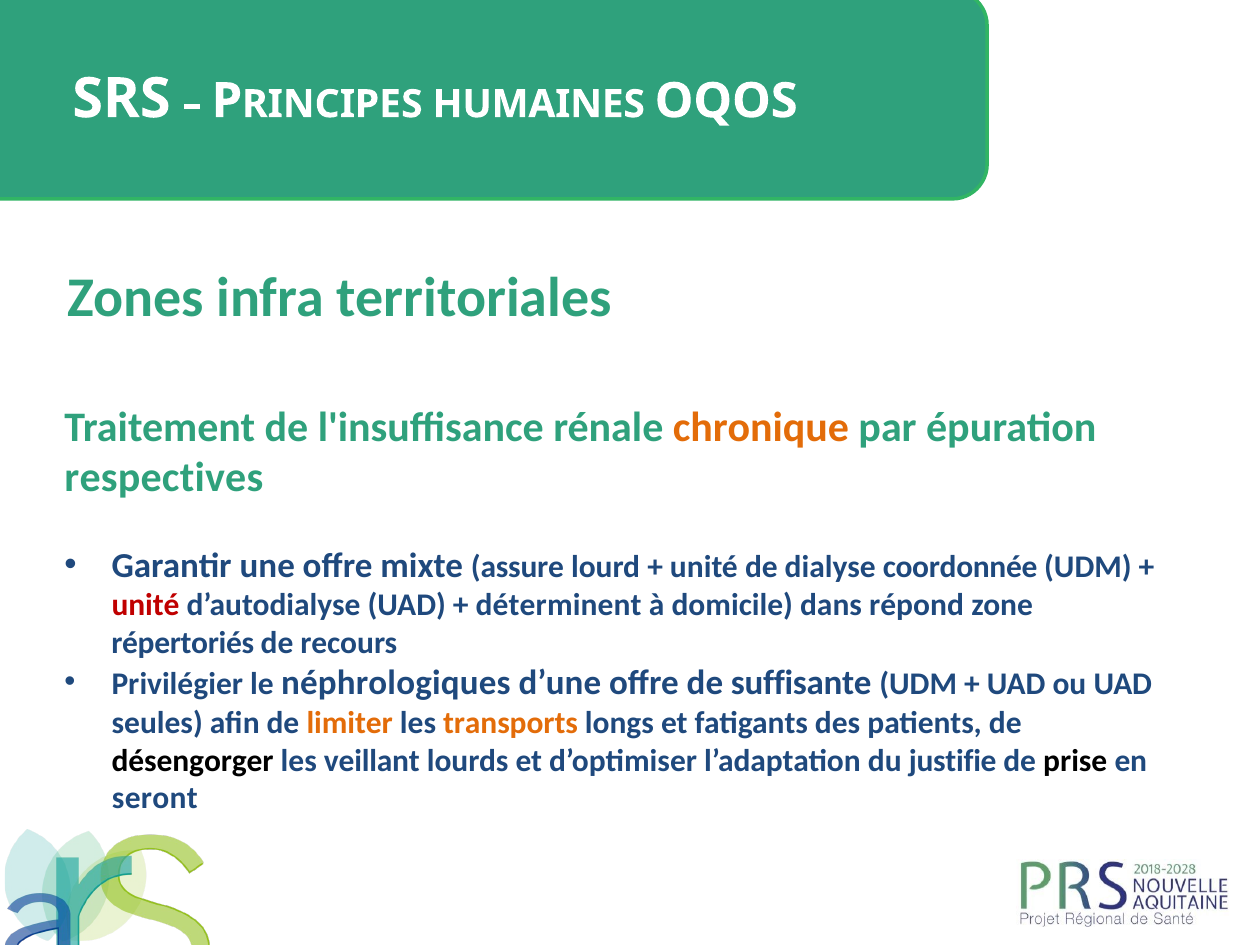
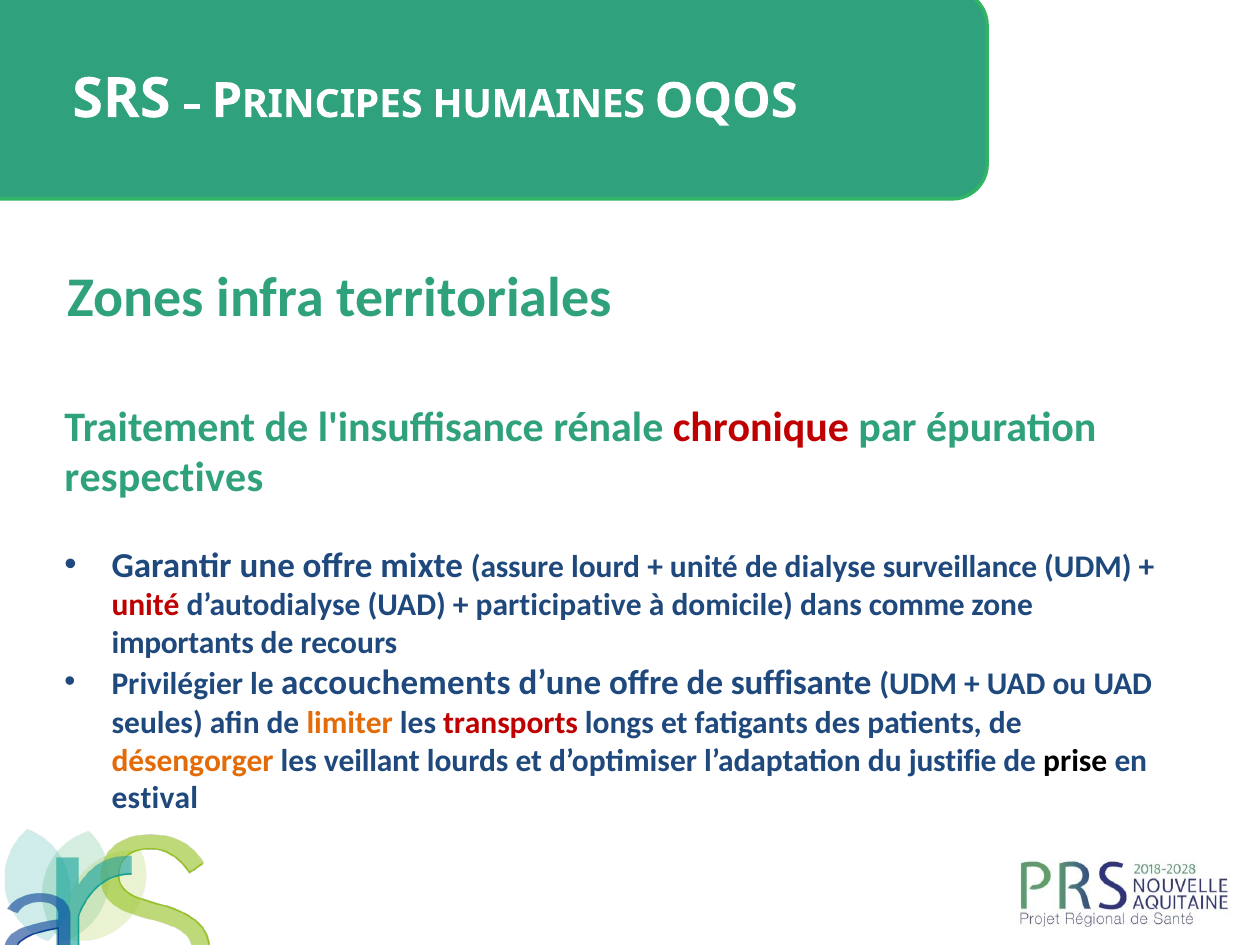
chronique colour: orange -> red (761, 427)
coordonnée: coordonnée -> surveillance (960, 567)
déterminent: déterminent -> participative (559, 605)
répond: répond -> comme (917, 605)
répertoriés: répertoriés -> importants (183, 643)
néphrologiques: néphrologiques -> accouchements (396, 683)
transports colour: orange -> red (510, 723)
désengorger colour: black -> orange (193, 761)
seront: seront -> estival (155, 798)
